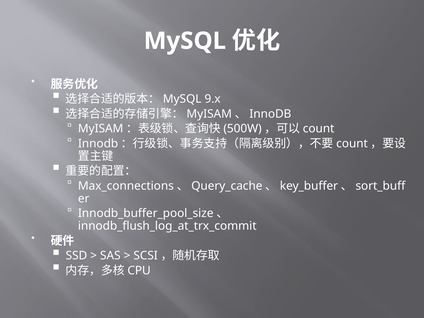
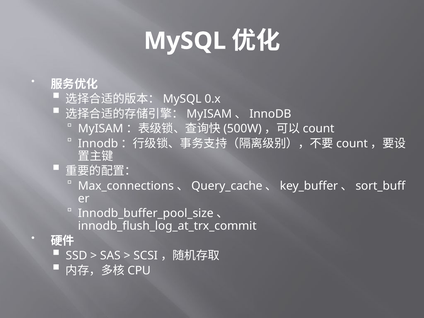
9.x: 9.x -> 0.x (213, 99)
